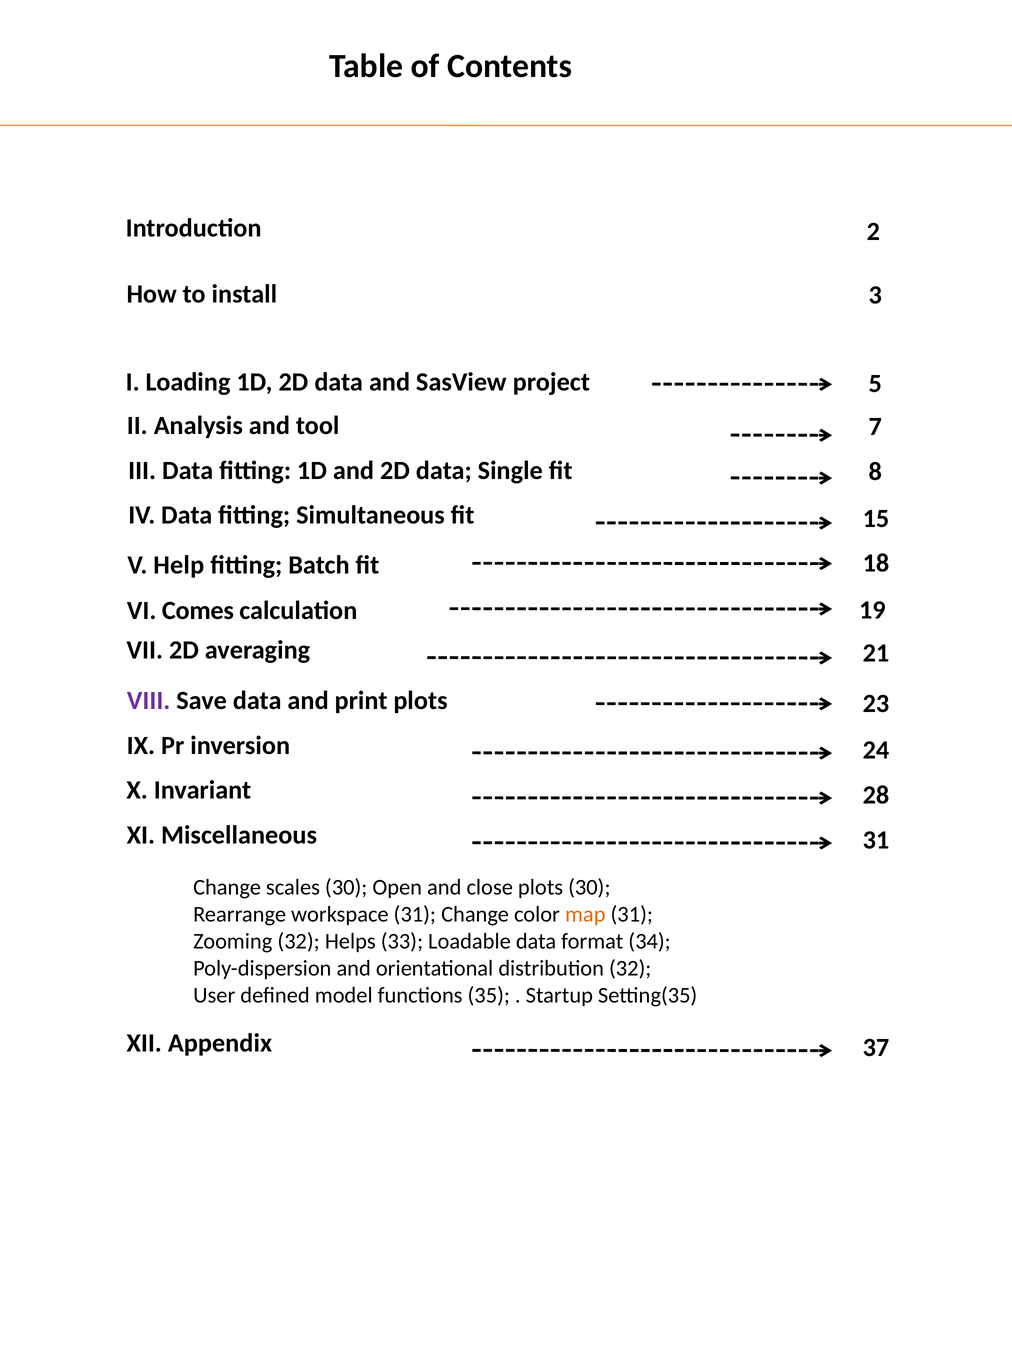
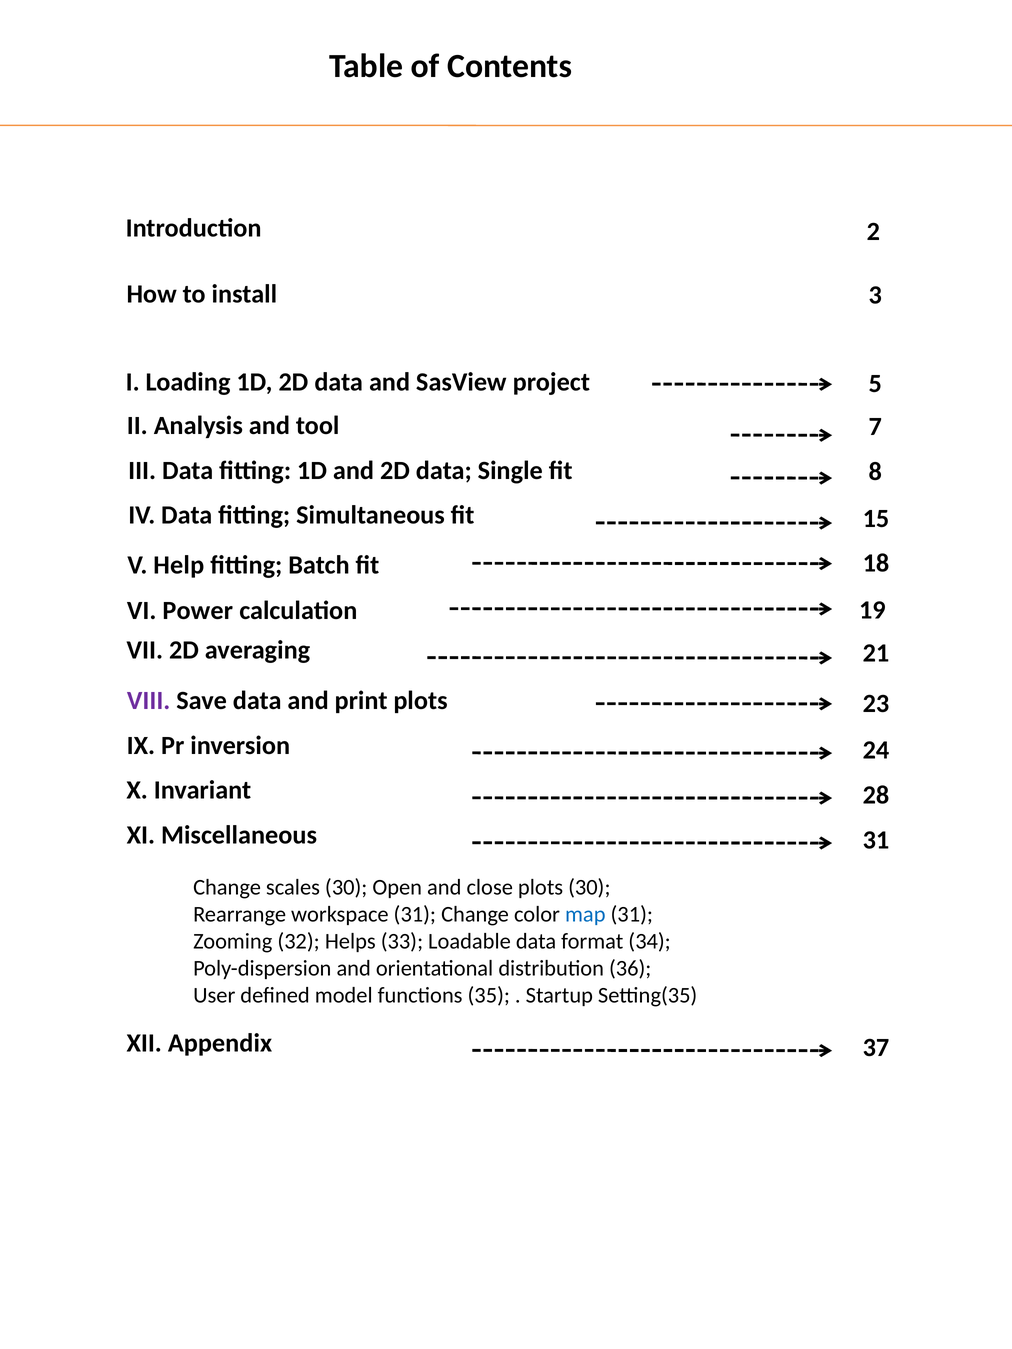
Comes: Comes -> Power (198, 611)
map colour: orange -> blue (585, 914)
distribution 32: 32 -> 36 (630, 968)
